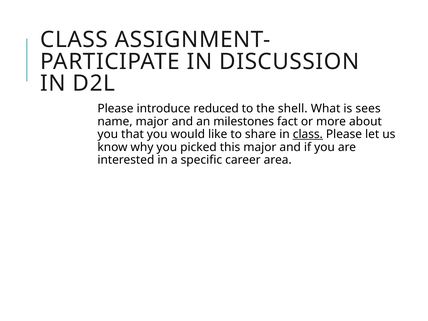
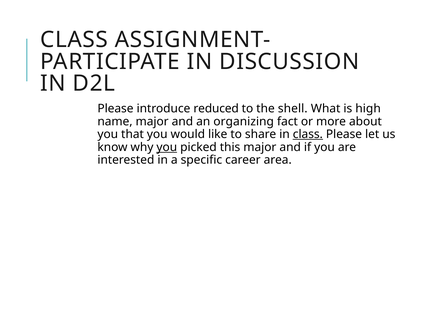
sees: sees -> high (368, 109)
milestones: milestones -> organizing (244, 121)
you underline: none -> present (167, 147)
